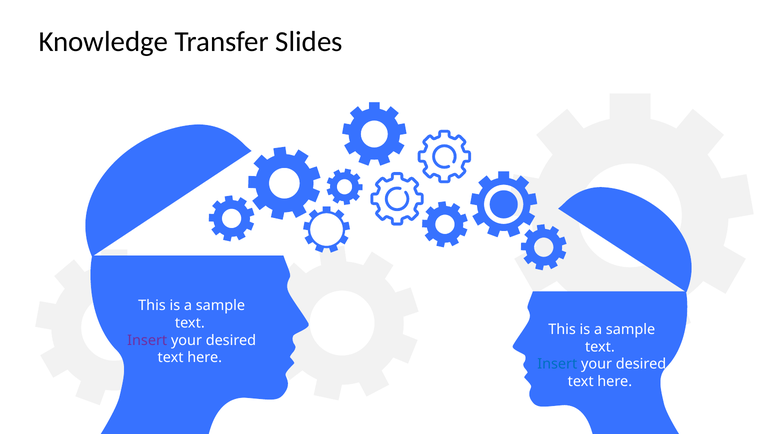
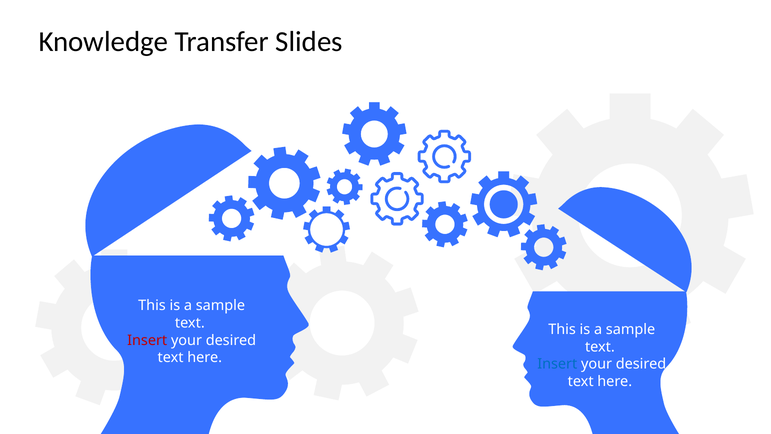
Insert colour: purple -> red (147, 340)
